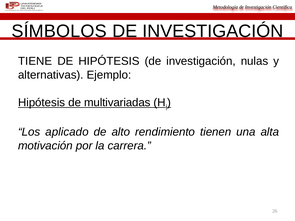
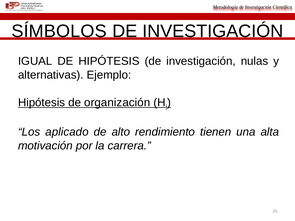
TIENE: TIENE -> IGUAL (35, 61)
multivariadas: multivariadas -> organización (117, 103)
